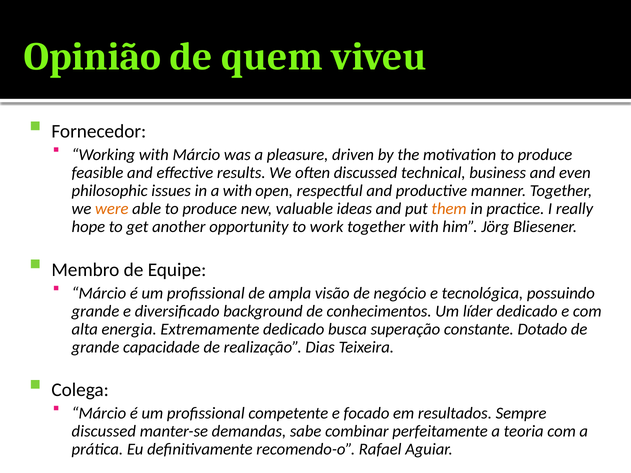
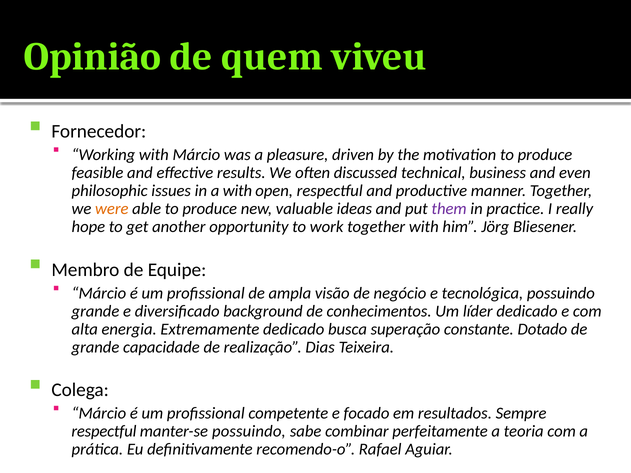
them colour: orange -> purple (449, 209)
discussed: discussed -> respectful (104, 432)
manter-se demandas: demandas -> possuindo (249, 432)
